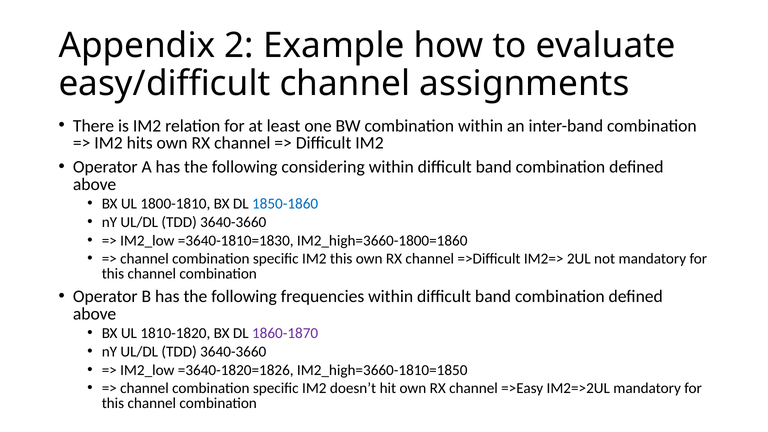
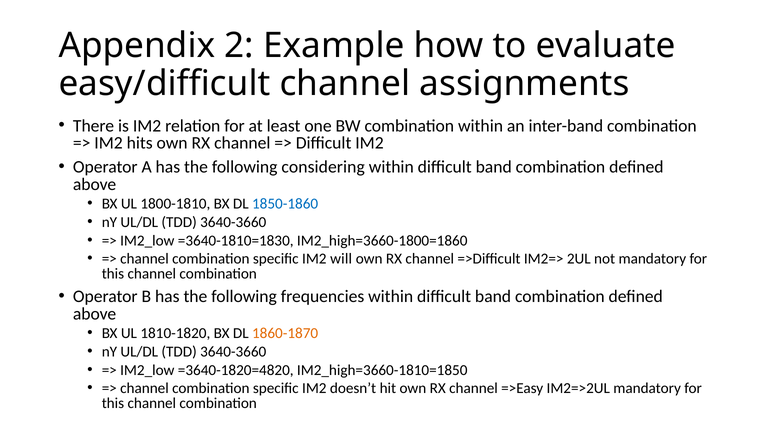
IM2 this: this -> will (341, 259)
1860-1870 colour: purple -> orange (285, 333)
=3640-1820=1826: =3640-1820=1826 -> =3640-1820=4820 (236, 370)
